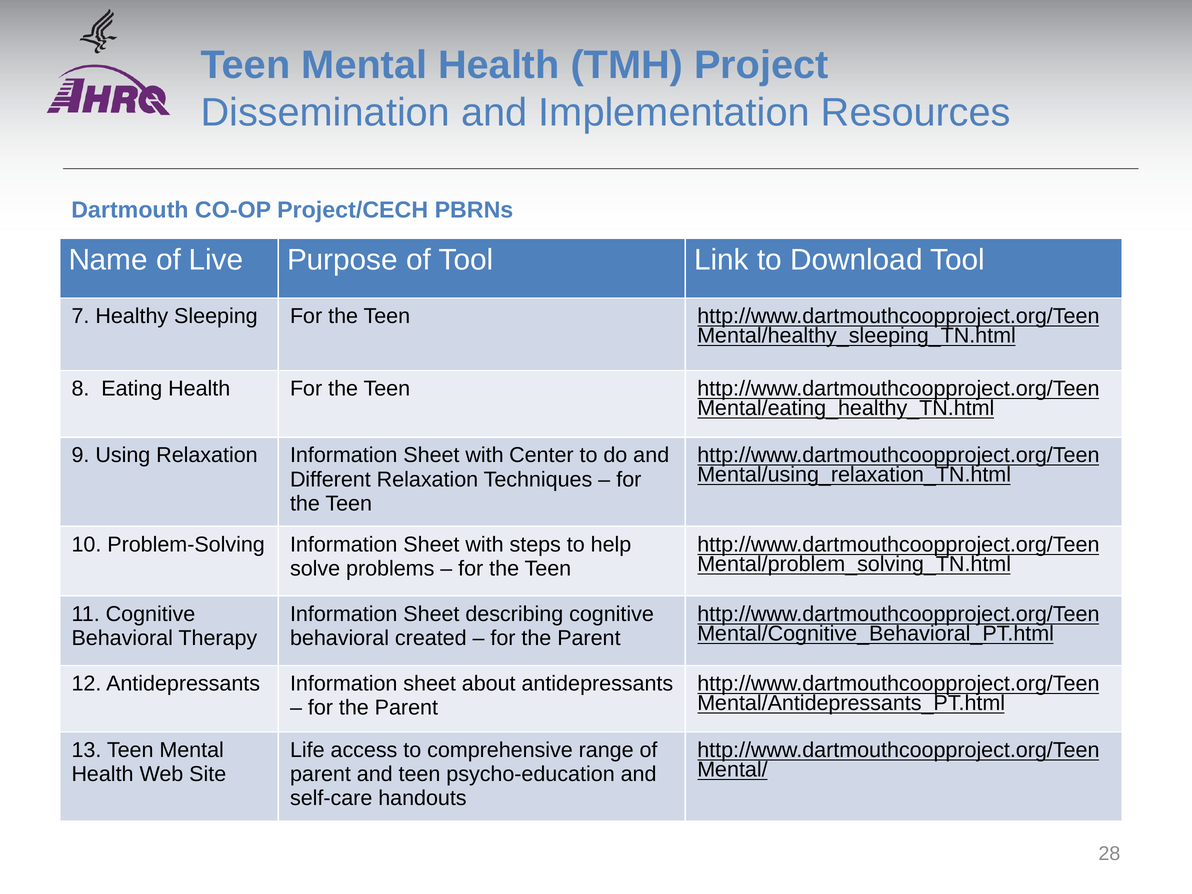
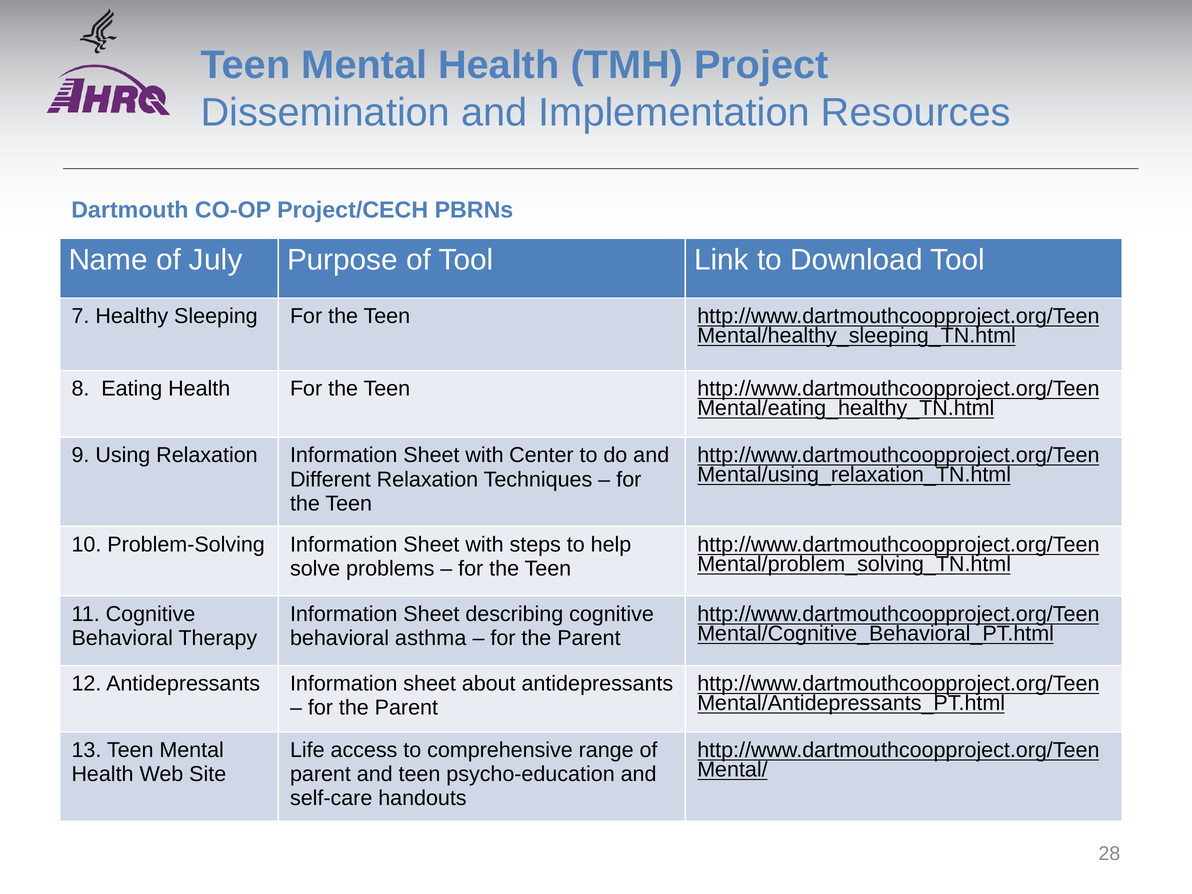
Live: Live -> July (216, 260)
created: created -> asthma (431, 638)
